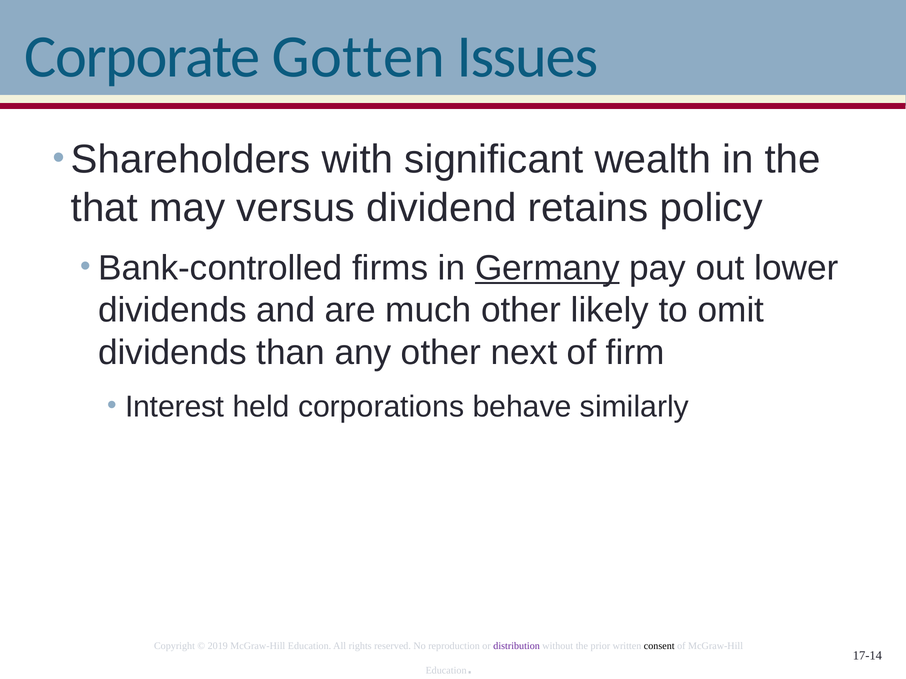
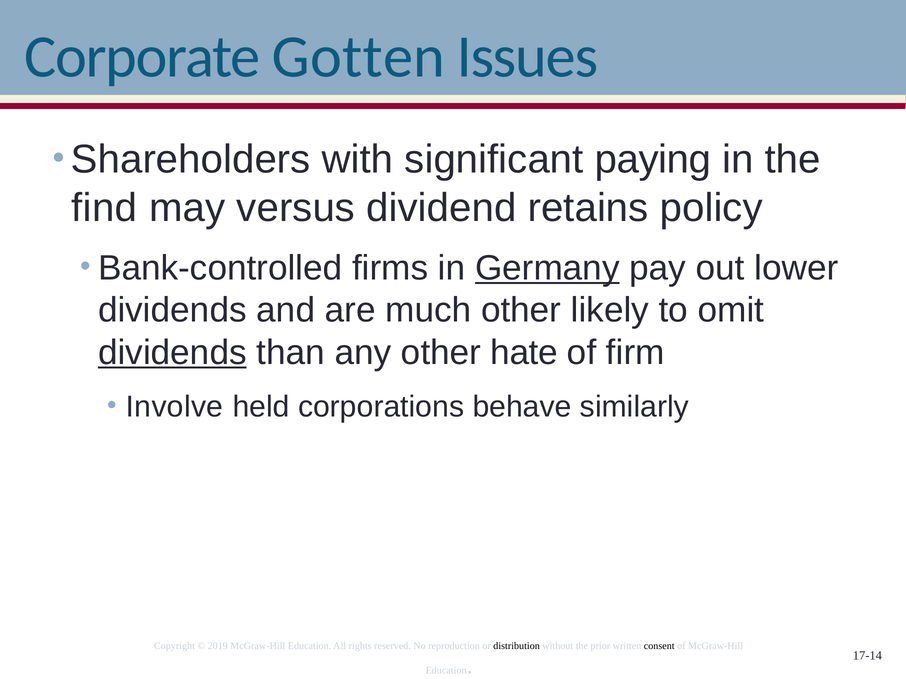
wealth: wealth -> paying (653, 160)
that: that -> find (104, 208)
dividends underline: none -> present (172, 353)
next: next -> hate (524, 353)
Interest: Interest -> Involve (175, 407)
distribution colour: purple -> black (517, 646)
